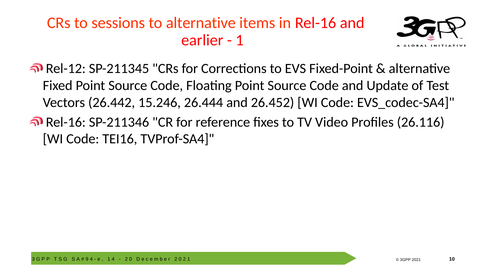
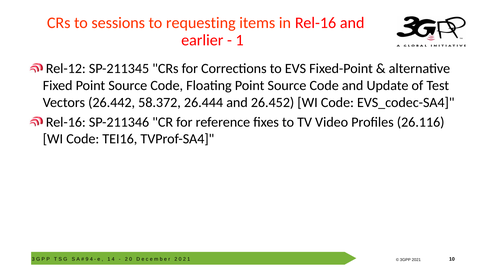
to alternative: alternative -> requesting (201, 23)
15.246: 15.246 -> 58.372 (160, 102)
